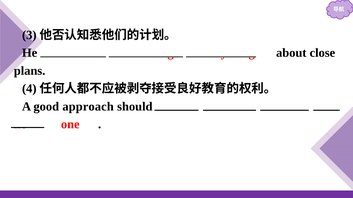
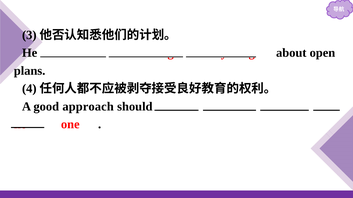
close: close -> open (322, 53)
